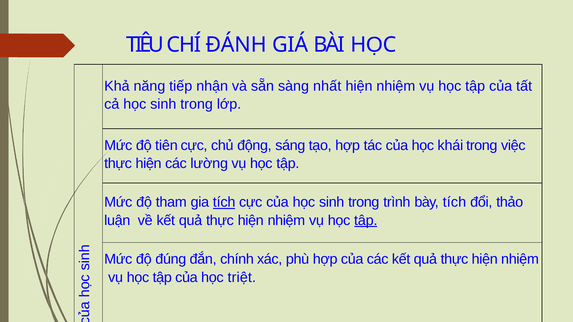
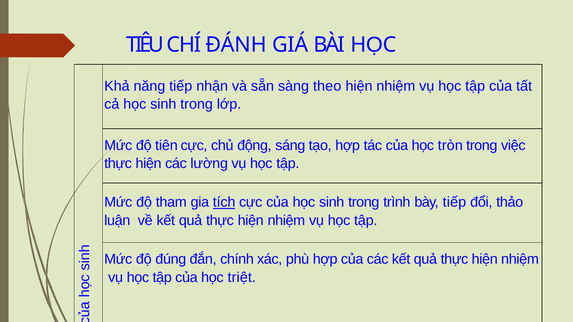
nhất: nhất -> theo (327, 86)
khái: khái -> tròn (450, 146)
bày tích: tích -> tiếp (454, 202)
tập underline: present -> none (366, 221)
